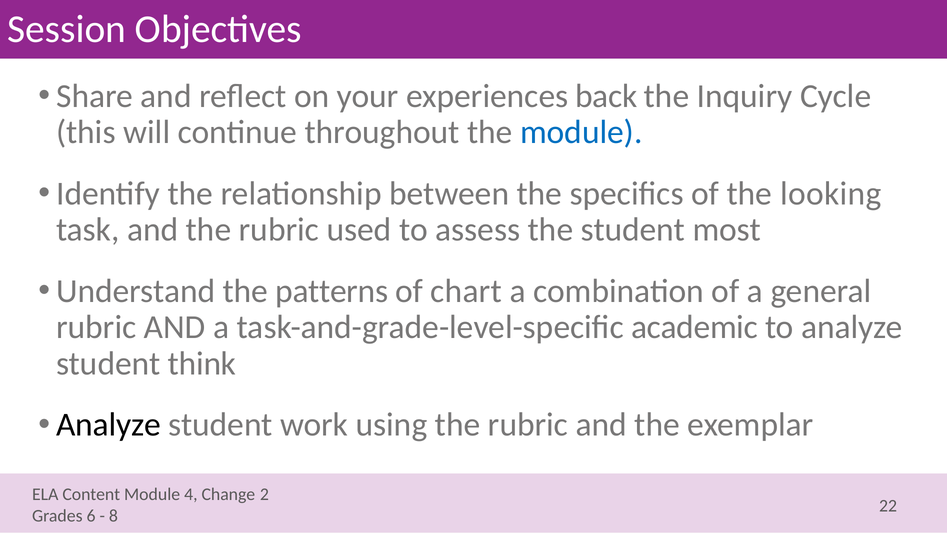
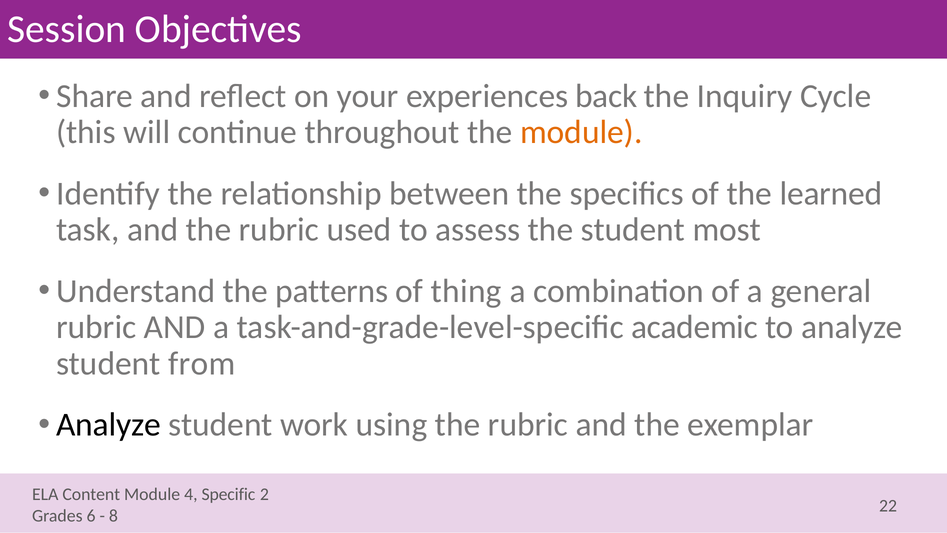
module colour: blue -> orange (581, 132)
looking: looking -> learned (831, 193)
chart: chart -> thing (466, 291)
think: think -> from (202, 363)
Change: Change -> Specific (228, 494)
